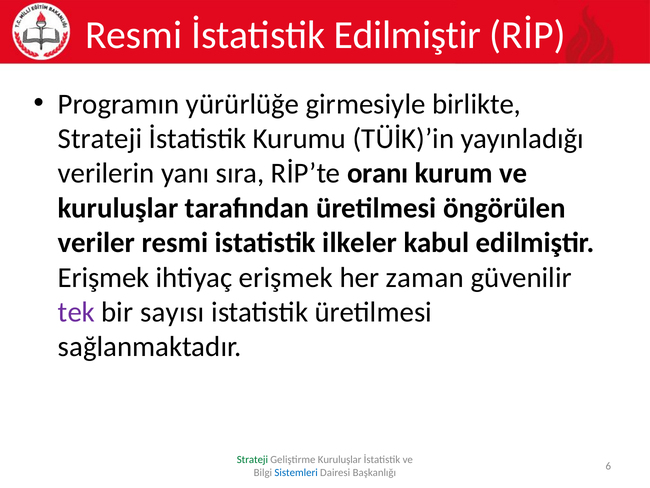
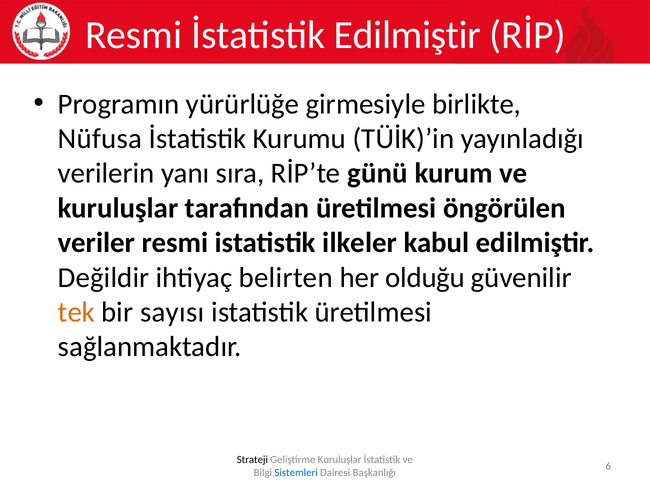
Strateji: Strateji -> Nüfusa (100, 139)
oranı: oranı -> günü (378, 173)
Erişmek: Erişmek -> Değildir (104, 277)
ihtiyaç erişmek: erişmek -> belirten (286, 277)
zaman: zaman -> olduğu (425, 277)
tek colour: purple -> orange (76, 312)
Strateji colour: green -> black (252, 459)
